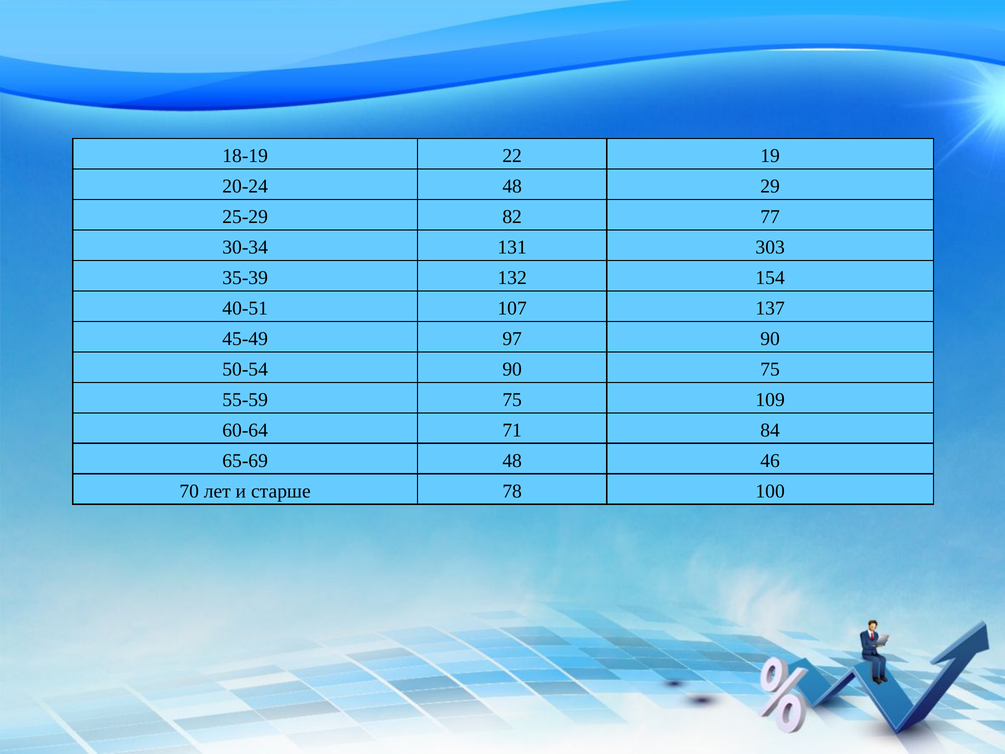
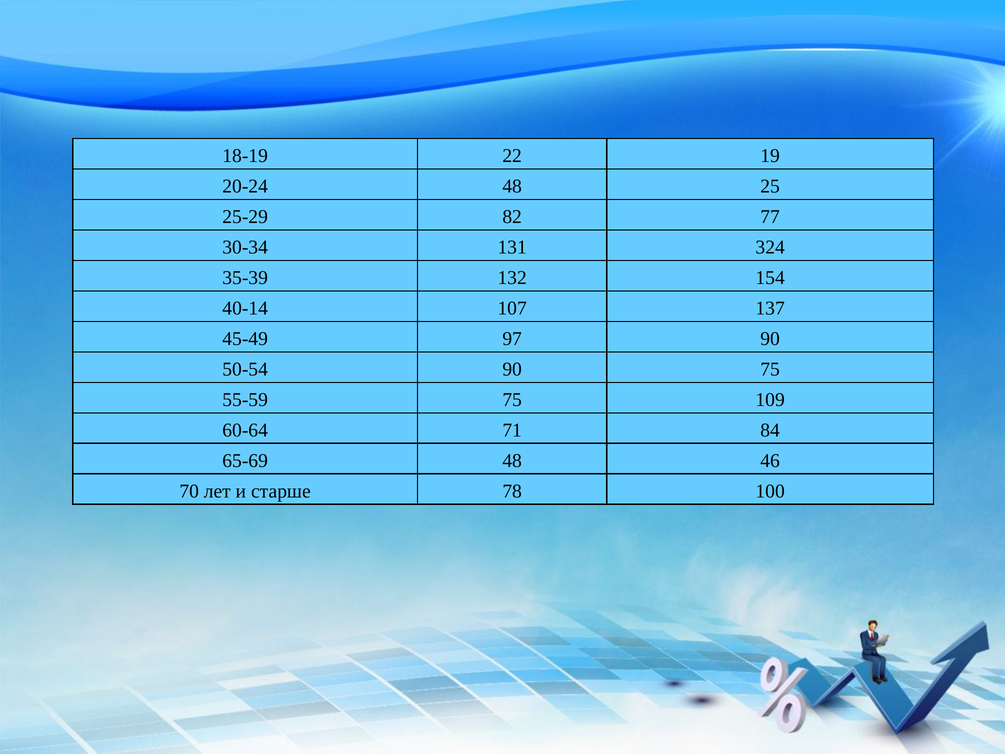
29: 29 -> 25 (770, 186)
303: 303 -> 324 (770, 247)
40-51: 40-51 -> 40-14 (245, 308)
